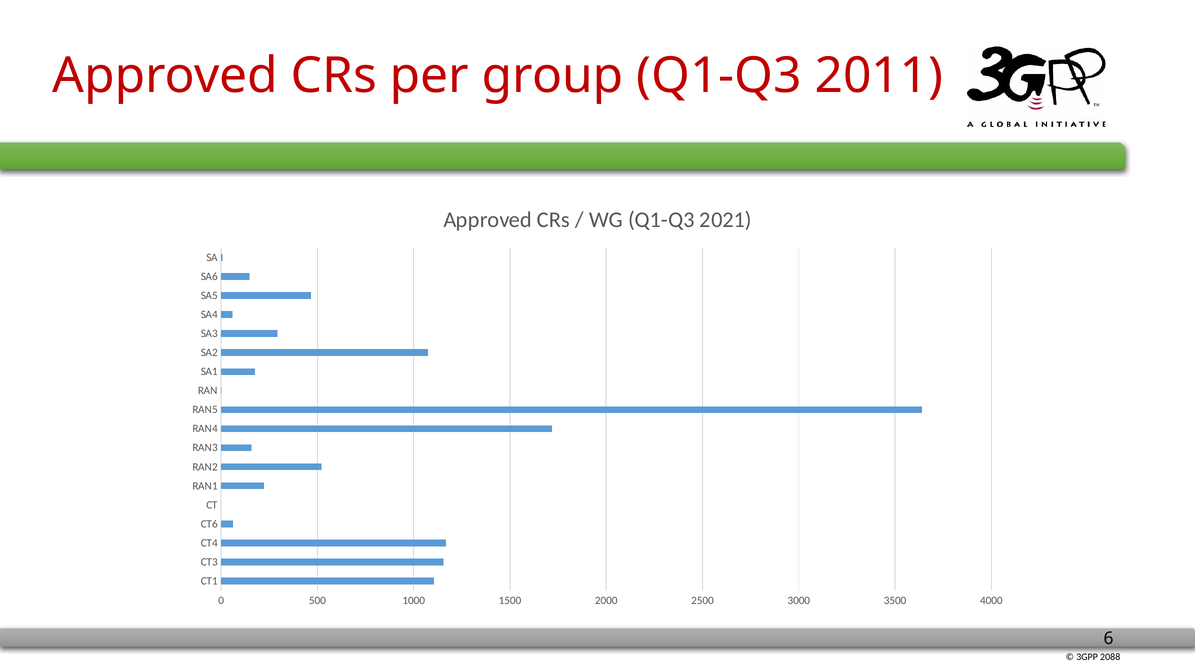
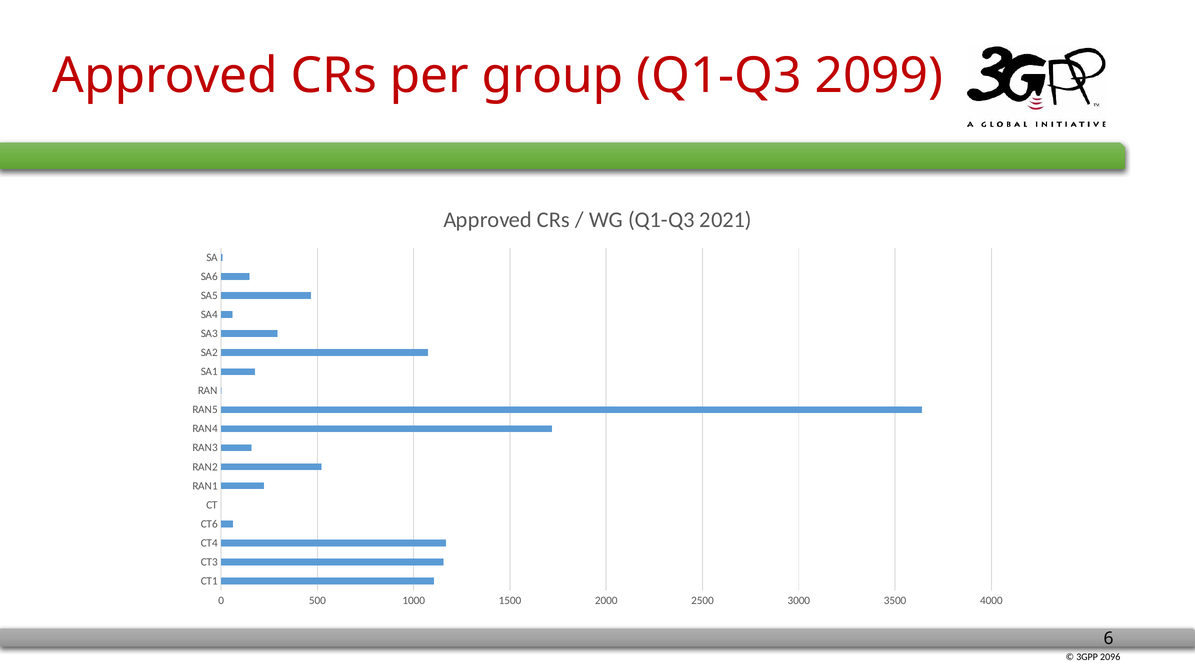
2011: 2011 -> 2099 (879, 76)
2088: 2088 -> 2096 (1110, 657)
